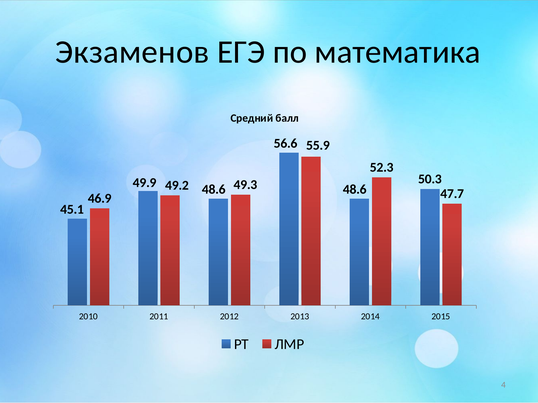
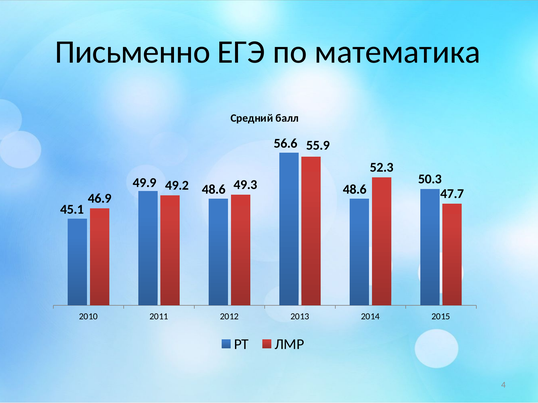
Экзаменов: Экзаменов -> Письменно (133, 52)
